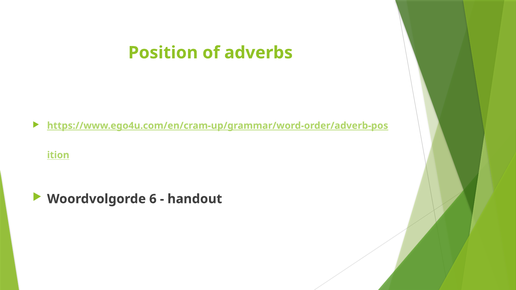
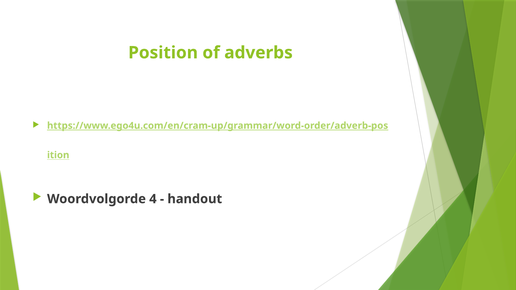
6: 6 -> 4 (153, 199)
